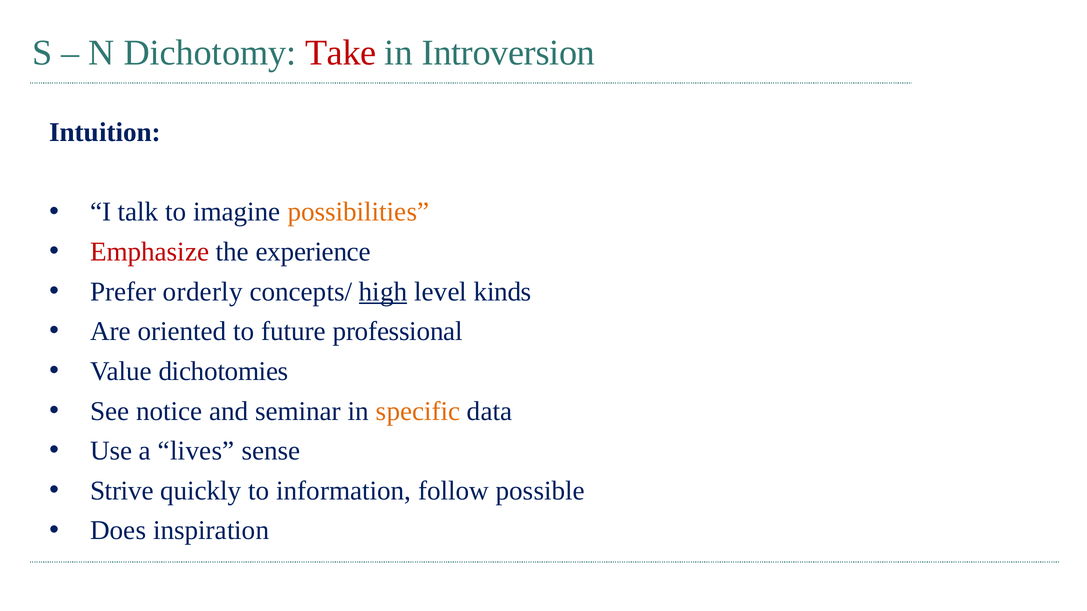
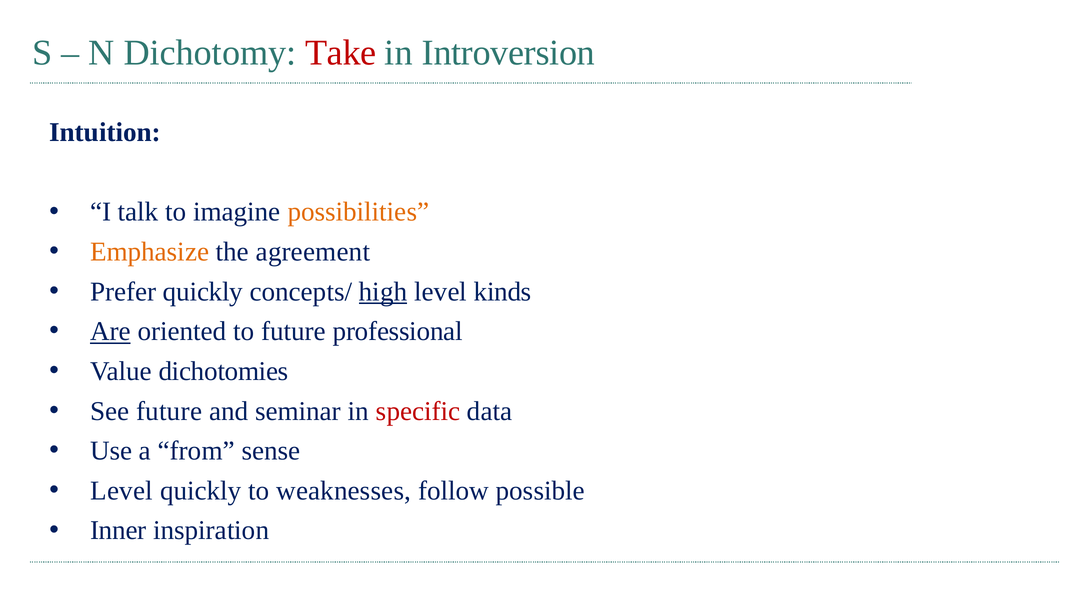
Emphasize colour: red -> orange (150, 252)
experience: experience -> agreement (313, 252)
Prefer orderly: orderly -> quickly (203, 292)
Are underline: none -> present (110, 332)
See notice: notice -> future (169, 411)
specific colour: orange -> red (418, 411)
lives: lives -> from (196, 451)
Strive: Strive -> Level (122, 491)
information: information -> weaknesses (344, 491)
Does: Does -> Inner (118, 531)
